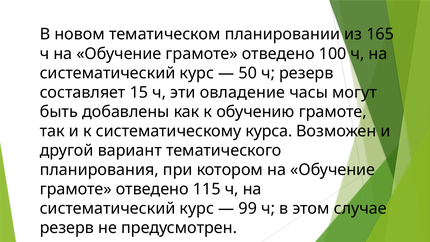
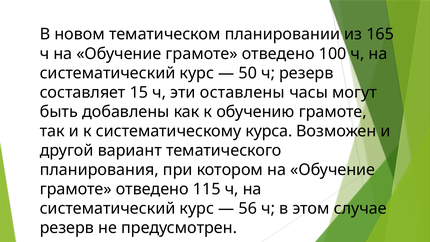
овладение: овладение -> оставлены (242, 92)
99: 99 -> 56 (248, 208)
